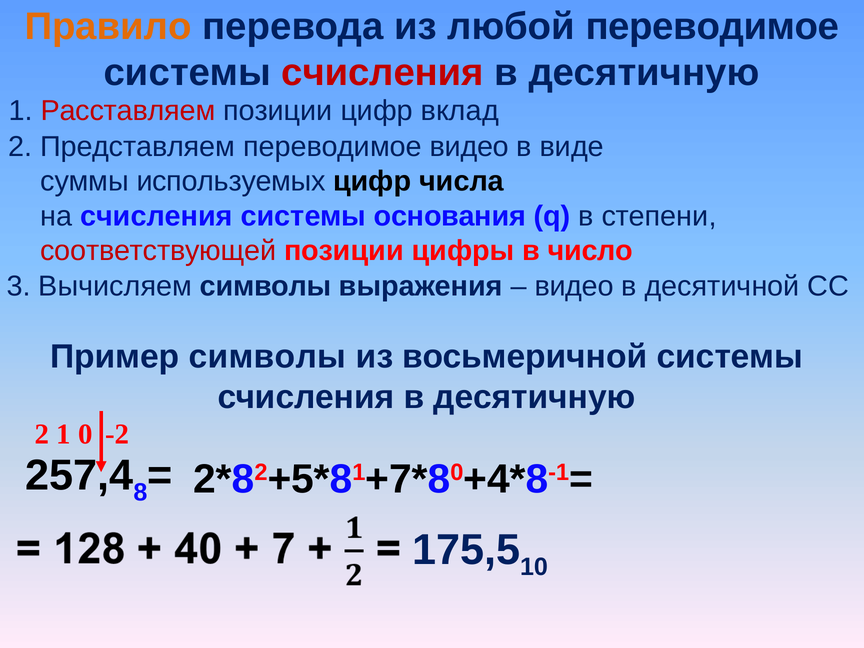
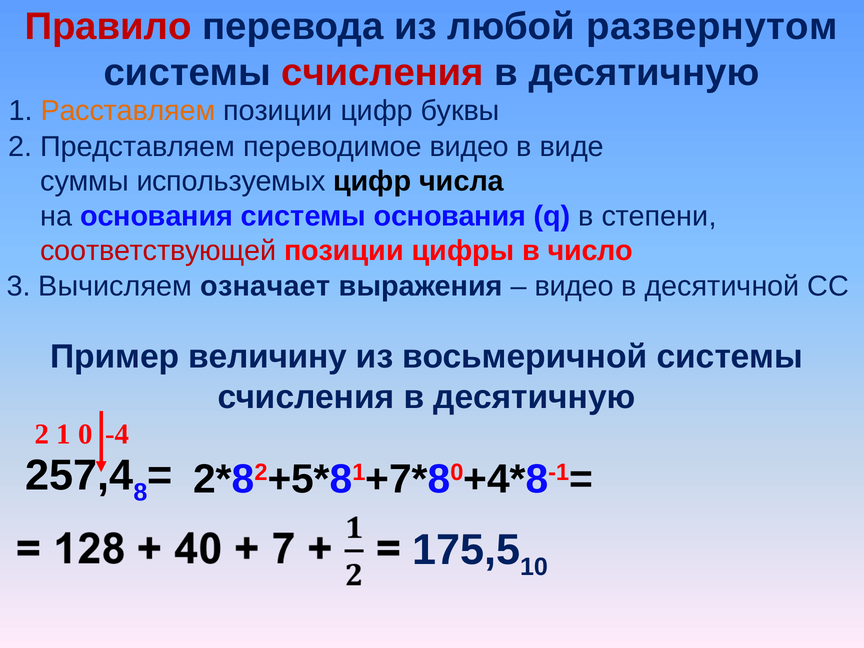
Правило colour: orange -> red (108, 27)
любой переводимое: переводимое -> развернутом (712, 27)
Расставляем colour: red -> orange (128, 111)
вклад: вклад -> буквы (460, 111)
на счисления: счисления -> основания (157, 216)
Вычисляем символы: символы -> означает (265, 286)
Пример символы: символы -> величину (268, 357)
-2: -2 -> -4 (117, 434)
